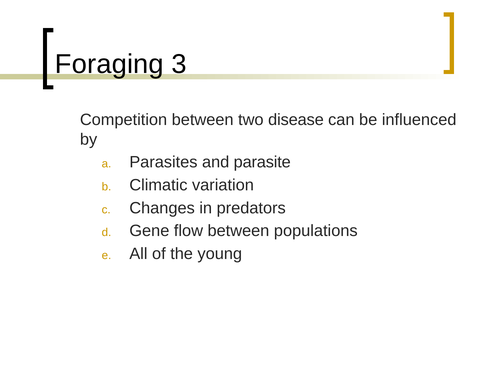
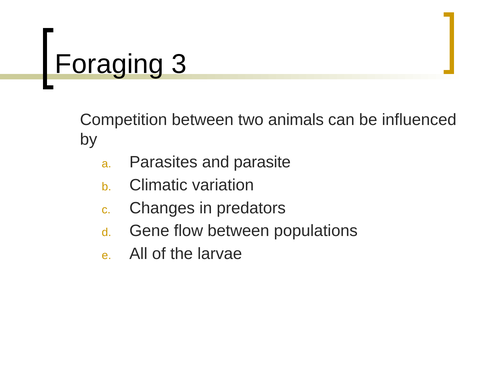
disease: disease -> animals (296, 120)
young: young -> larvae (220, 254)
